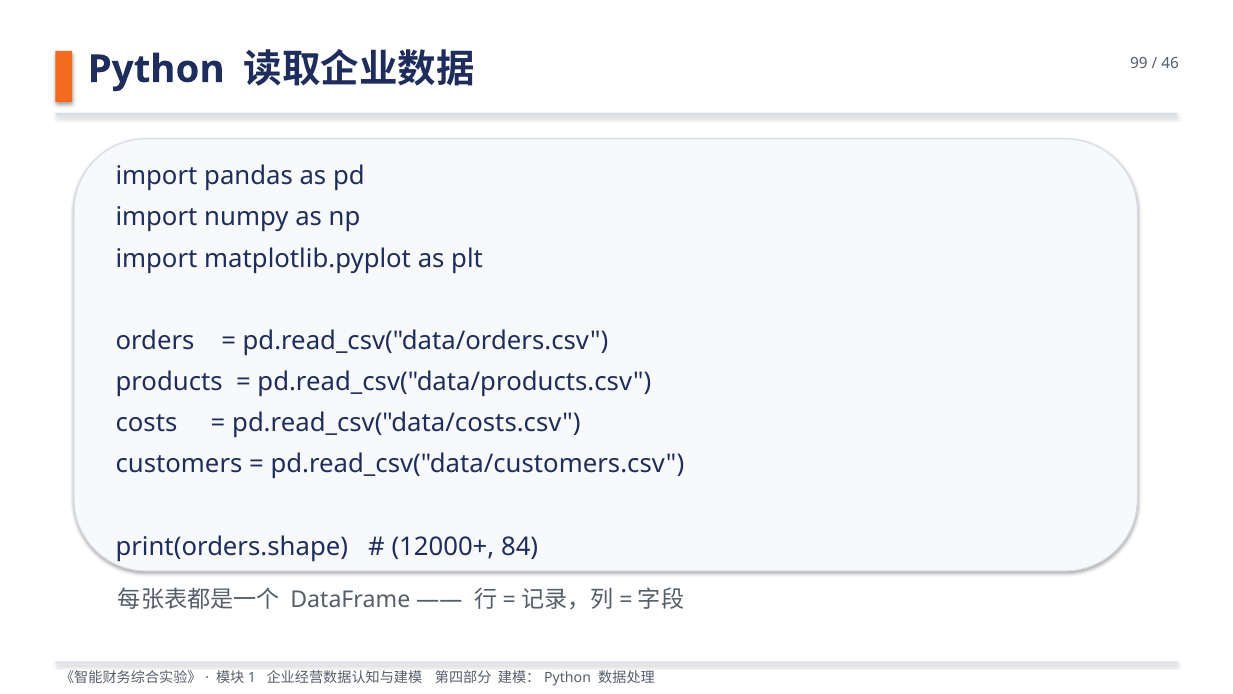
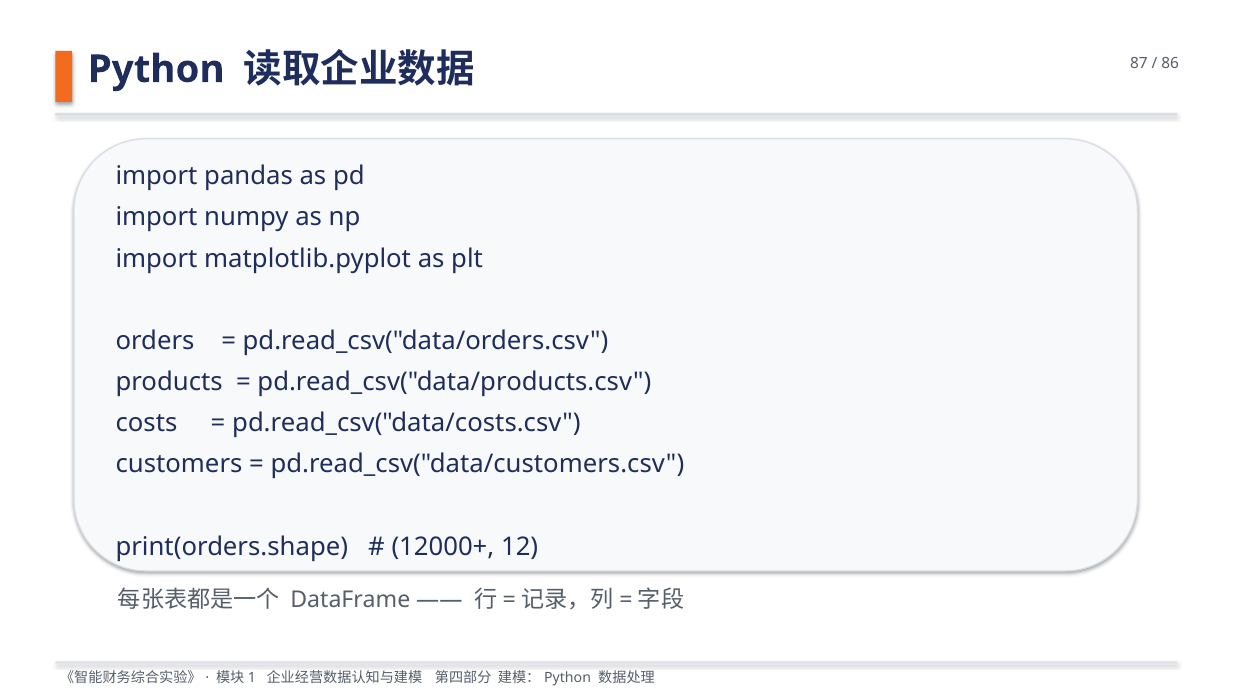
99: 99 -> 87 (1139, 63)
46: 46 -> 86 (1170, 63)
84: 84 -> 12 (520, 546)
